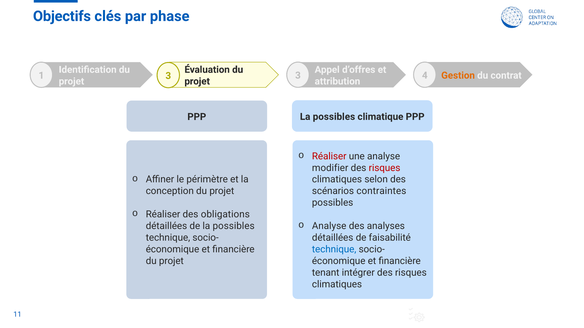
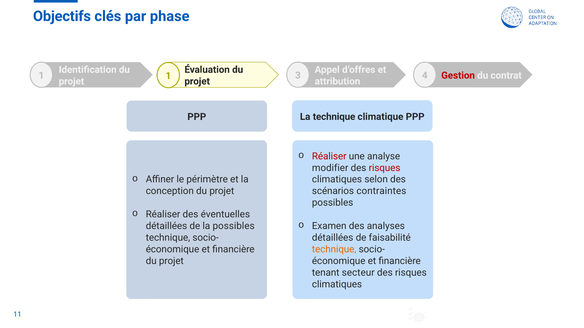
Gestion colour: orange -> red (458, 76)
1 3: 3 -> 1 (168, 76)
PPP La possibles: possibles -> technique (334, 117)
obligations: obligations -> éventuelles (225, 215)
Analyse: Analyse -> Examen (329, 226)
technique colour: blue -> orange (334, 250)
intégrer: intégrer -> secteur (358, 273)
